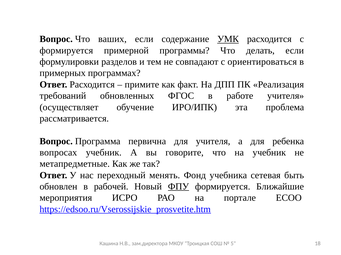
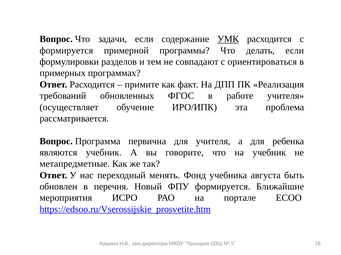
ваших: ваших -> задачи (113, 39)
вопросах: вопросах -> являются (58, 153)
сетевая: сетевая -> августа (266, 176)
рабочей: рабочей -> перечня (111, 187)
ФПУ underline: present -> none (178, 187)
